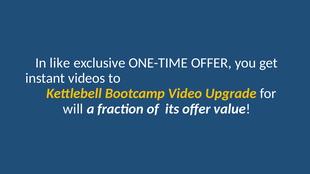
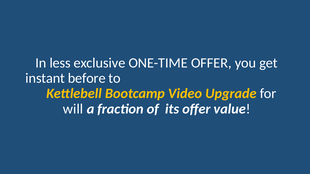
like: like -> less (60, 63)
videos: videos -> before (87, 78)
